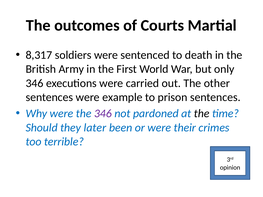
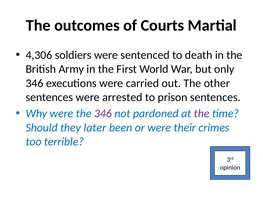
8,317: 8,317 -> 4,306 (39, 55)
example: example -> arrested (122, 97)
the colour: black -> purple (202, 114)
